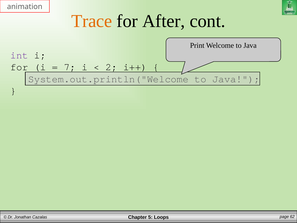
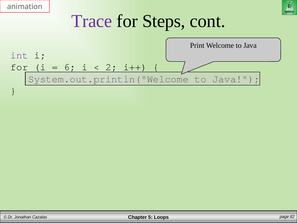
Trace colour: orange -> purple (92, 21)
After: After -> Steps (164, 21)
7: 7 -> 6 (70, 67)
